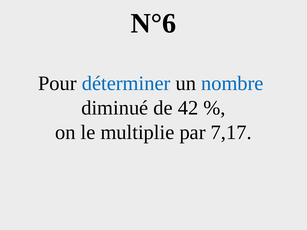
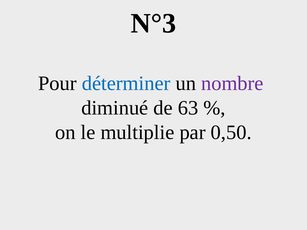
N°6: N°6 -> N°3 (153, 23)
nombre colour: blue -> purple (232, 84)
42: 42 -> 63 (188, 108)
7,17: 7,17 -> 0,50 (231, 133)
